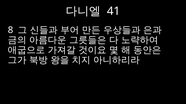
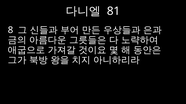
41: 41 -> 81 (114, 11)
